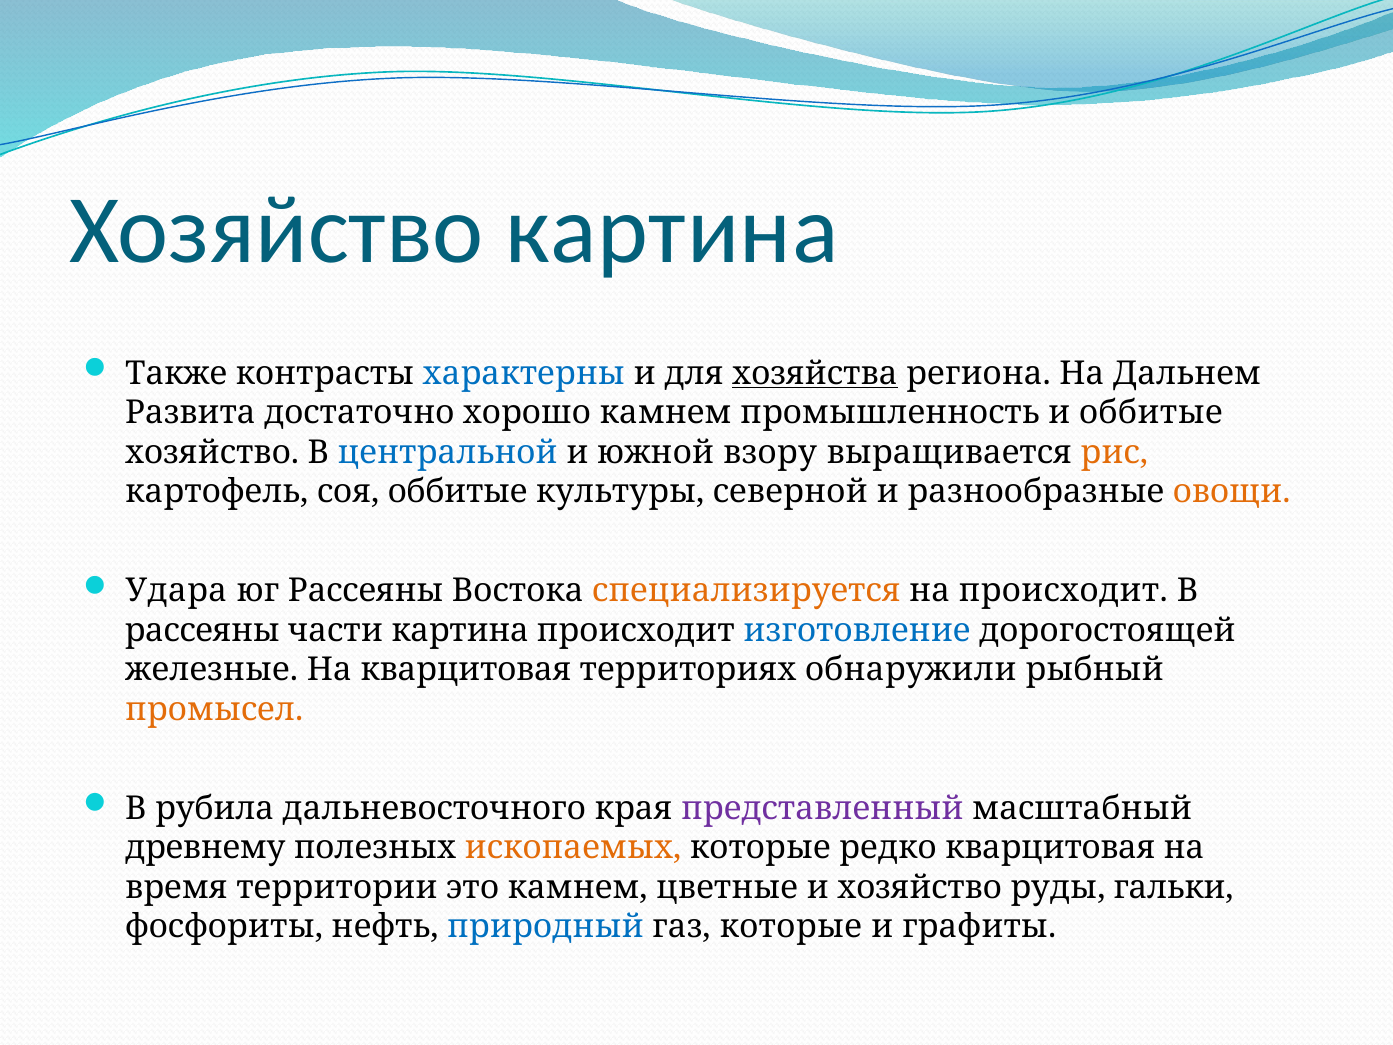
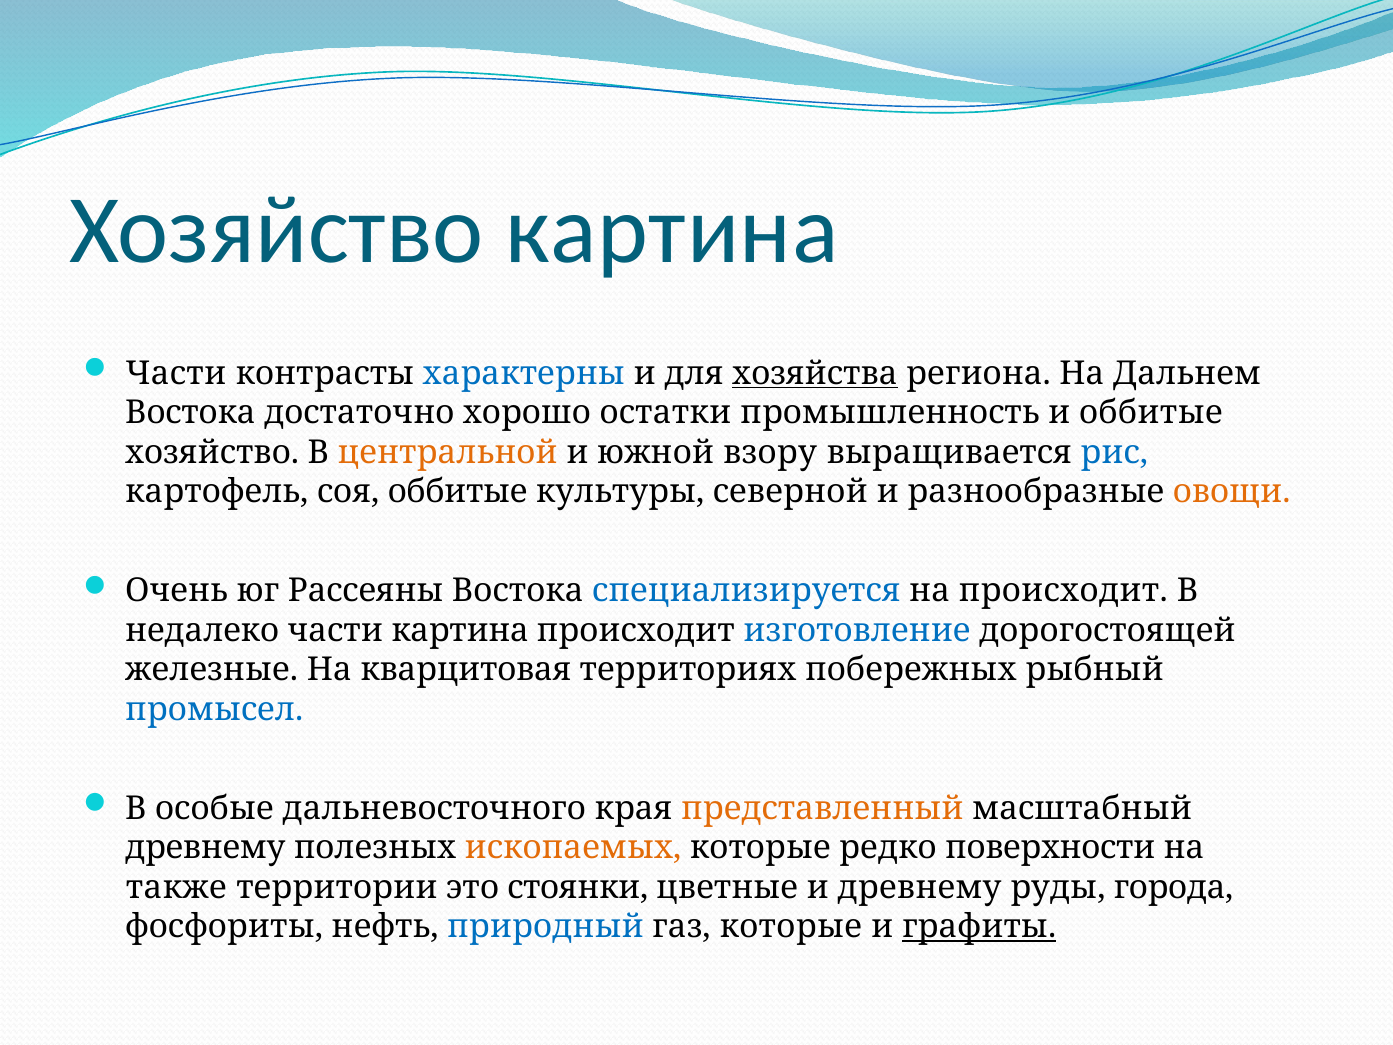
Также: Также -> Части (176, 373)
Развита: Развита -> Востока (190, 413)
хорошо камнем: камнем -> остатки (665, 413)
центральной colour: blue -> orange (448, 452)
рис colour: orange -> blue (1114, 452)
Удара: Удара -> Очень (177, 591)
специализируется colour: orange -> blue (746, 591)
рассеяны: рассеяны -> недалеко (202, 630)
обнаружили: обнаружили -> побережных (911, 670)
промысел colour: orange -> blue (214, 709)
рубила: рубила -> особые (214, 808)
представленный colour: purple -> orange (822, 808)
редко кварцитовая: кварцитовая -> поверхности (1050, 848)
время: время -> также (176, 887)
это камнем: камнем -> стоянки (578, 887)
и хозяйство: хозяйство -> древнему (919, 887)
гальки: гальки -> города (1173, 887)
графиты underline: none -> present (979, 927)
